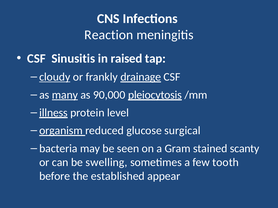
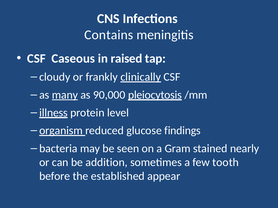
Reaction: Reaction -> Contains (109, 35)
Sinusitis: Sinusitis -> Caseous (73, 59)
cloudy underline: present -> none (55, 77)
drainage: drainage -> clinically (141, 77)
surgical: surgical -> findings (183, 131)
scanty: scanty -> nearly (245, 149)
swelling: swelling -> addition (107, 163)
